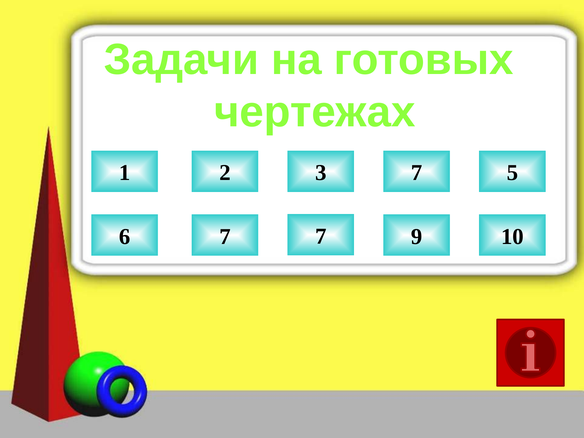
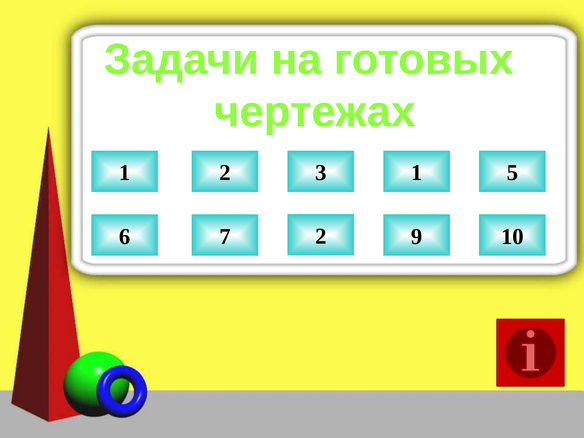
3 7: 7 -> 1 (417, 173)
7 7: 7 -> 2 (321, 236)
